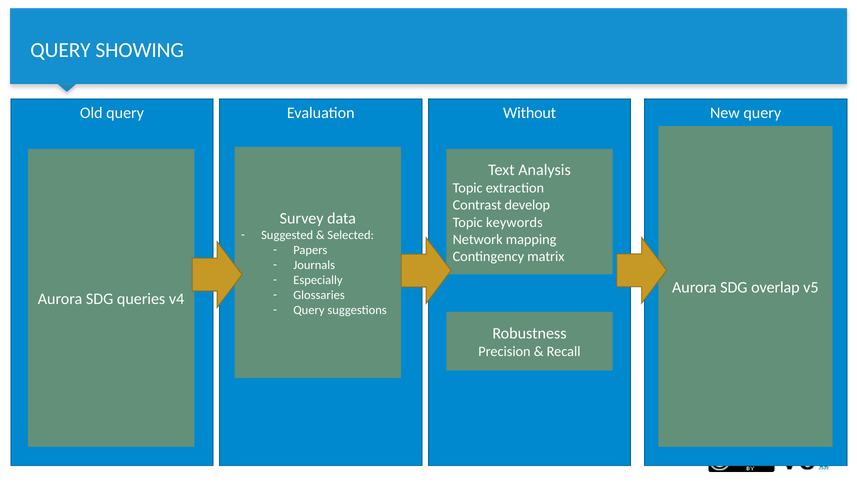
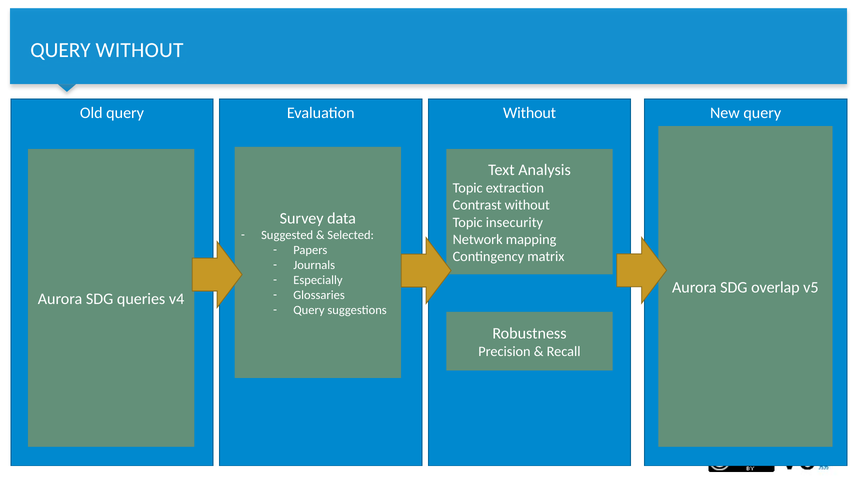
QUERY SHOWING: SHOWING -> WITHOUT (140, 50)
Contrast develop: develop -> without (527, 205)
keywords: keywords -> insecurity (514, 222)
